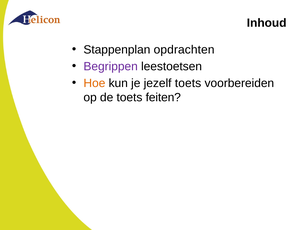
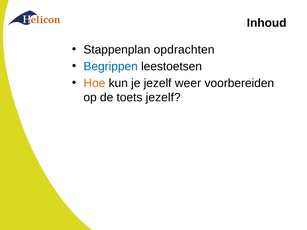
Begrippen colour: purple -> blue (111, 66)
jezelf toets: toets -> weer (188, 83)
toets feiten: feiten -> jezelf (163, 98)
